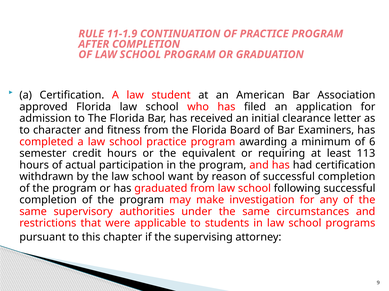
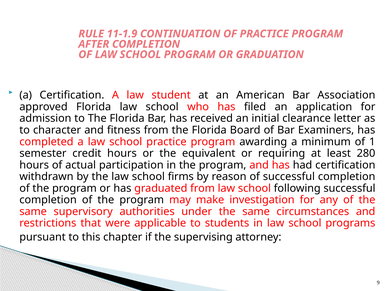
6: 6 -> 1 (372, 142)
113: 113 -> 280 (366, 154)
want: want -> firms (181, 177)
